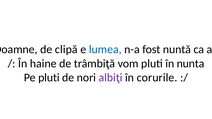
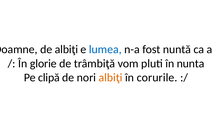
de clipă: clipă -> albiţi (66, 49)
haine: haine -> glorie (43, 64)
Pe pluti: pluti -> clipă (49, 78)
albiţi colour: purple -> orange (111, 78)
